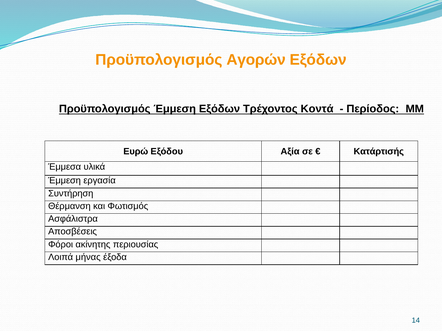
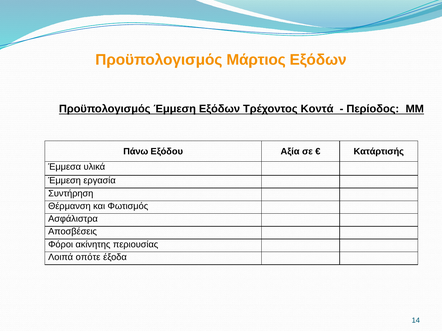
Αγορών: Αγορών -> Μάρτιος (256, 60)
Ευρώ: Ευρώ -> Πάνω (136, 152)
μήνας: μήνας -> οπότε (88, 257)
